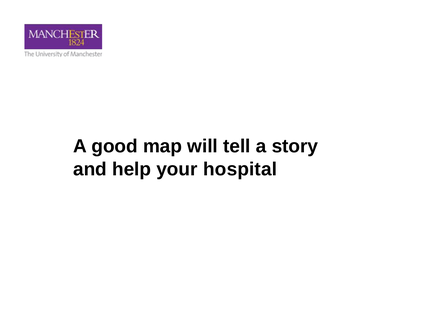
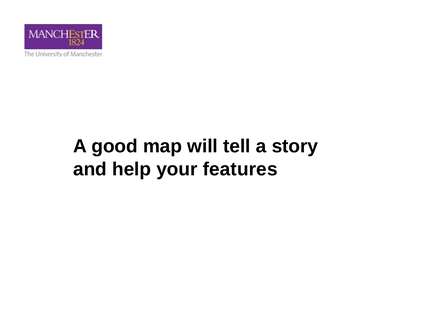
hospital: hospital -> features (240, 169)
